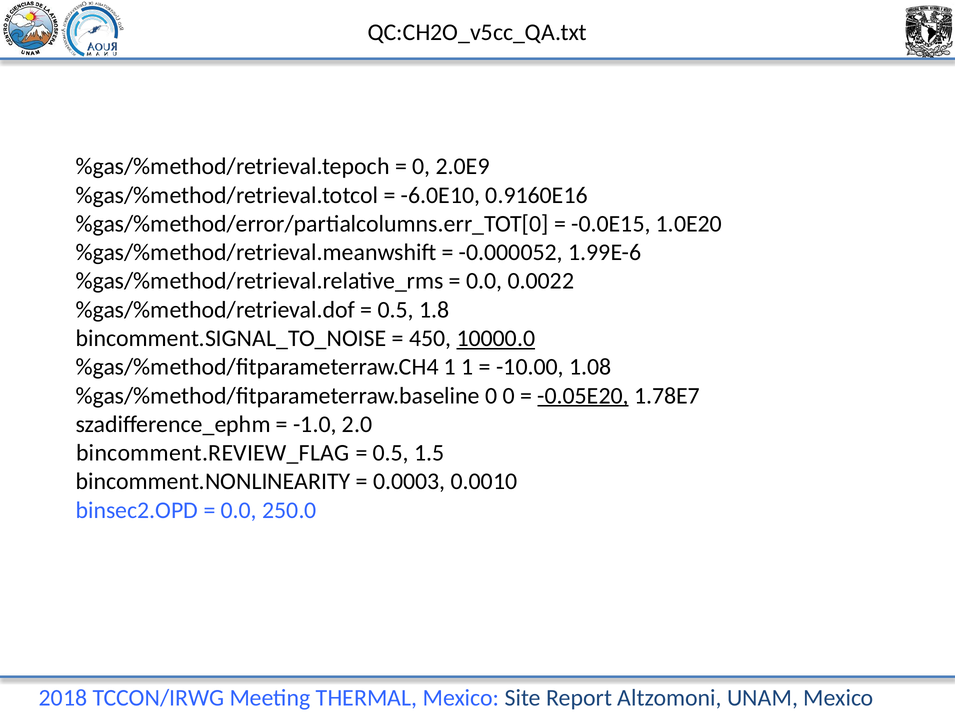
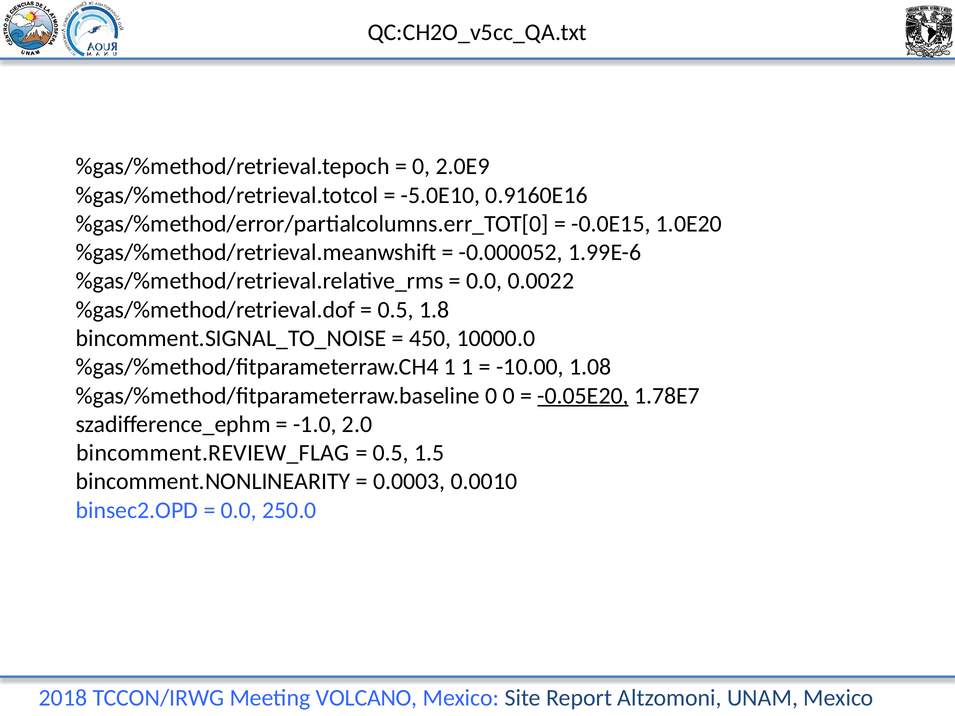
-6.0E10: -6.0E10 -> -5.0E10 (441, 195)
10000.0 underline: present -> none (496, 338)
THERMAL: THERMAL -> VOLCANO (367, 698)
